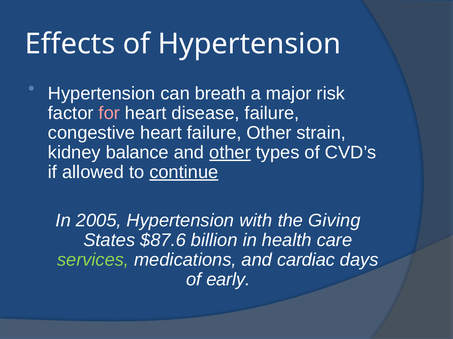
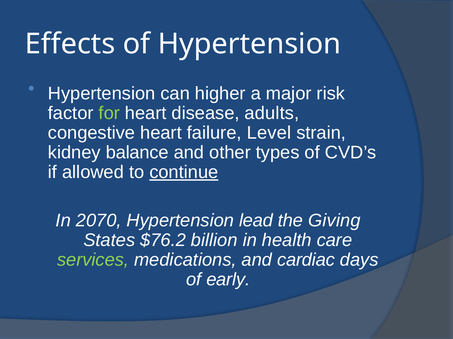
breath: breath -> higher (220, 94)
for colour: pink -> light green (109, 113)
disease failure: failure -> adults (272, 113)
failure Other: Other -> Level (269, 133)
other underline: present -> none (230, 153)
2005: 2005 -> 2070 (99, 221)
with: with -> lead (256, 221)
$87.6: $87.6 -> $76.2 (163, 241)
